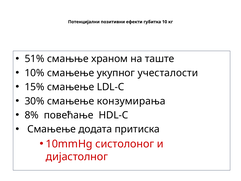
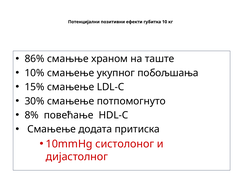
51%: 51% -> 86% (35, 59)
учесталости: учесталости -> побољшања (168, 73)
конзумирања: конзумирања -> потпомогнуто (131, 101)
